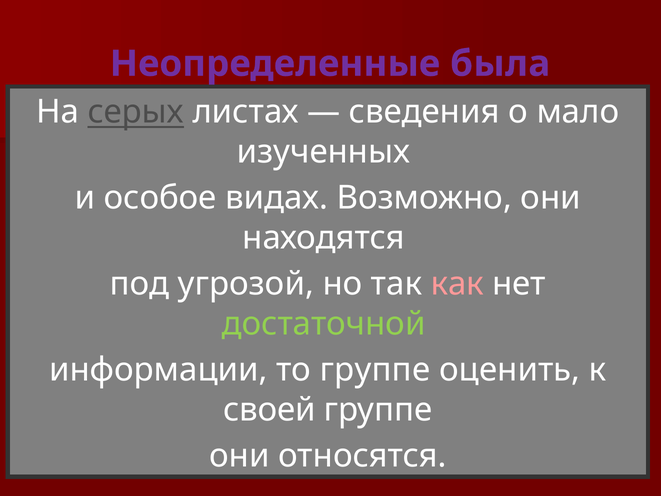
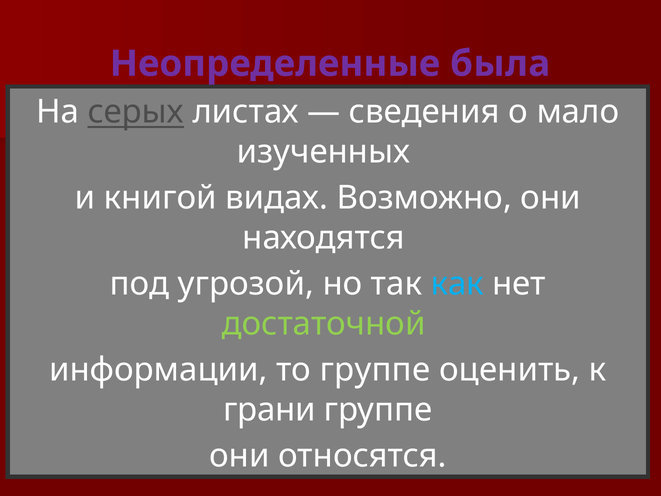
особое: особое -> книгой (160, 198)
как colour: pink -> light blue (457, 284)
своей: своей -> грани (269, 409)
